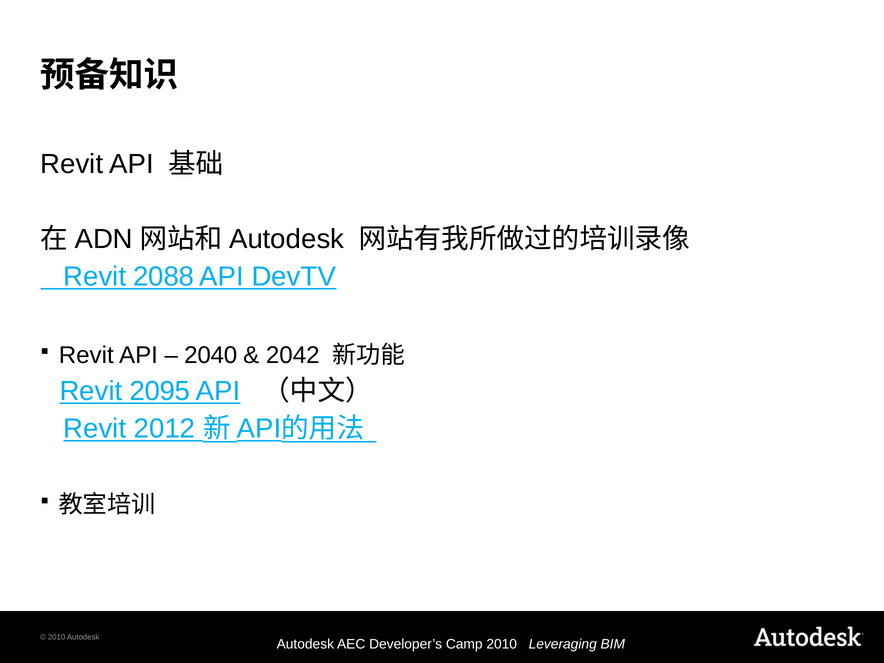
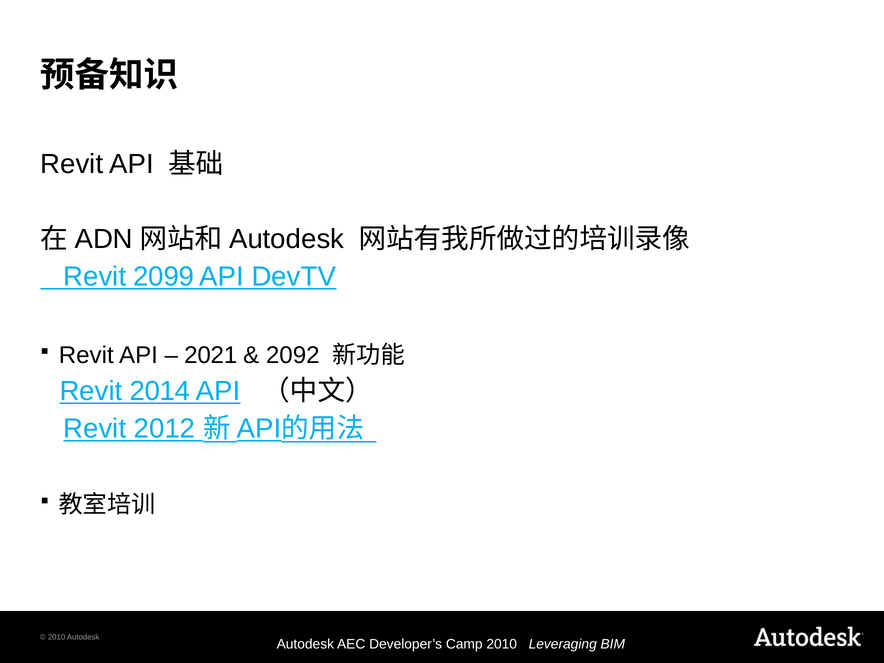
2088: 2088 -> 2099 (164, 277)
2040: 2040 -> 2021 (211, 355)
2042: 2042 -> 2092 (293, 355)
2095: 2095 -> 2014 (160, 391)
